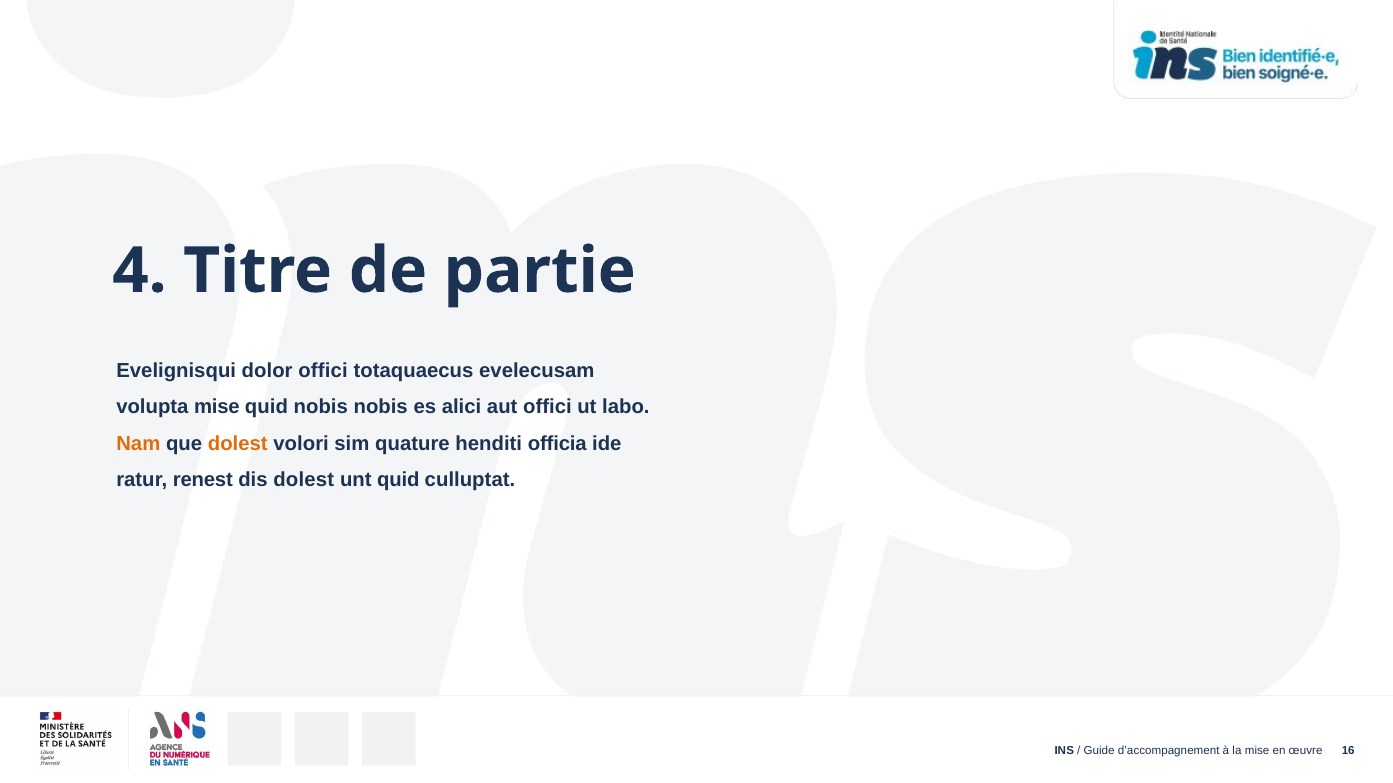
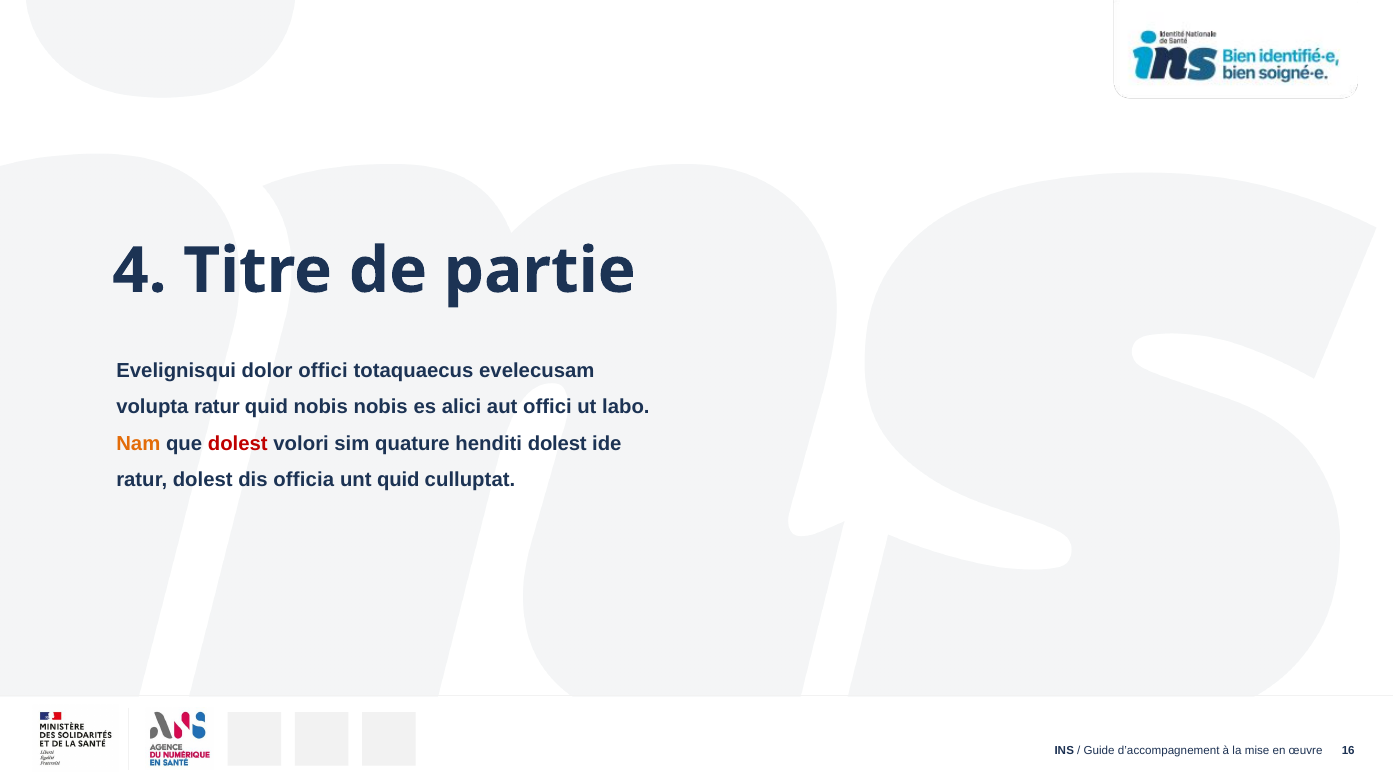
volupta mise: mise -> ratur (217, 407)
dolest colour: orange -> red (238, 444)
henditi officia: officia -> dolest (557, 444)
ratur renest: renest -> dolest (203, 480)
dis dolest: dolest -> officia (304, 480)
